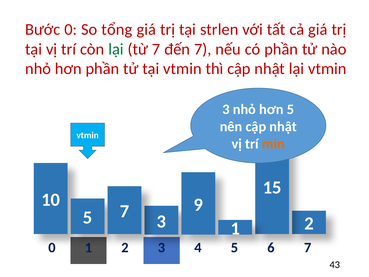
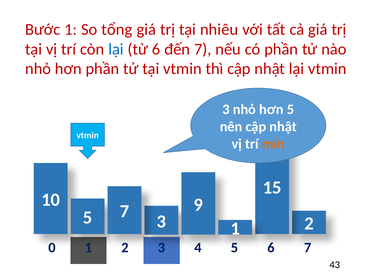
Bước 0: 0 -> 1 (71, 29)
strlen: strlen -> nhiêu (219, 29)
lại colour: green -> blue (116, 49)
từ 7: 7 -> 6 (156, 49)
